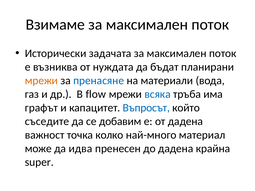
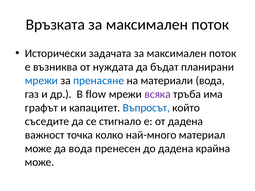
Взимаме: Взимаме -> Връзката (55, 25)
мрежи colour: orange -> blue (41, 81)
всяка colour: blue -> purple (158, 94)
добавим: добавим -> стигнало (120, 122)
да идва: идва -> вода (81, 149)
super: super -> може (39, 162)
